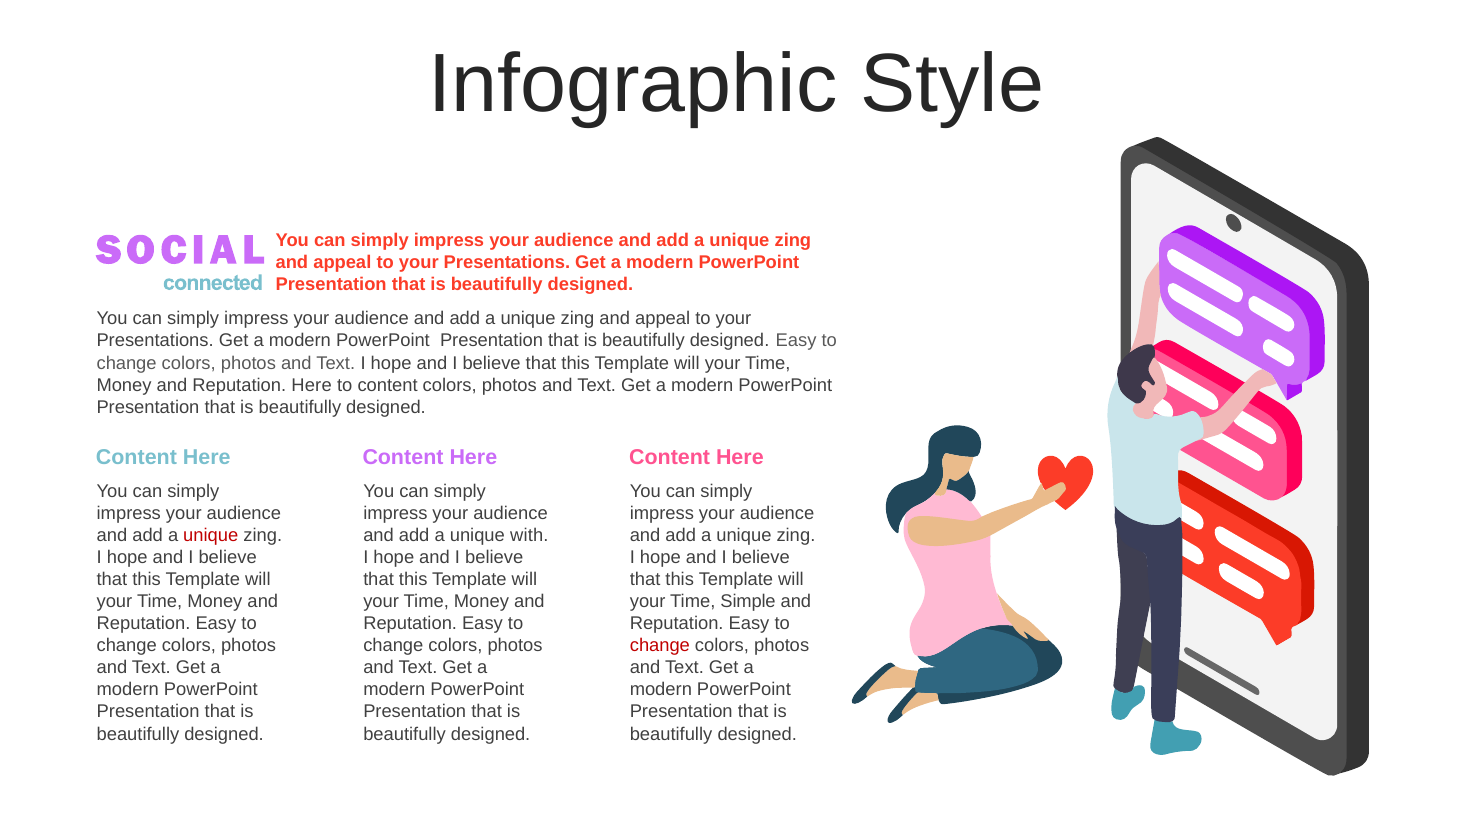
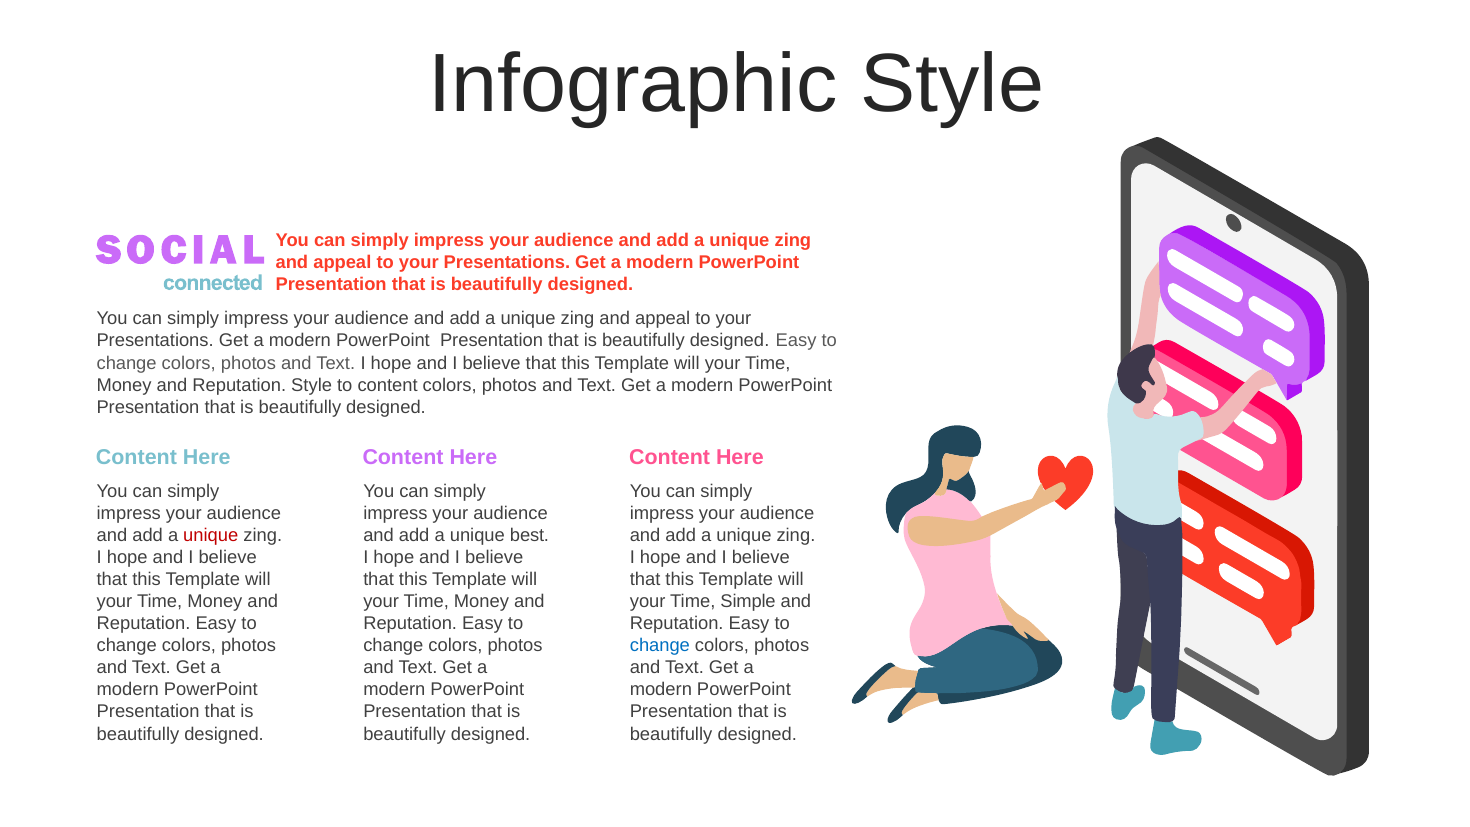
Reputation Here: Here -> Style (312, 385)
with: with -> best (529, 535)
change colour: red -> blue (660, 646)
